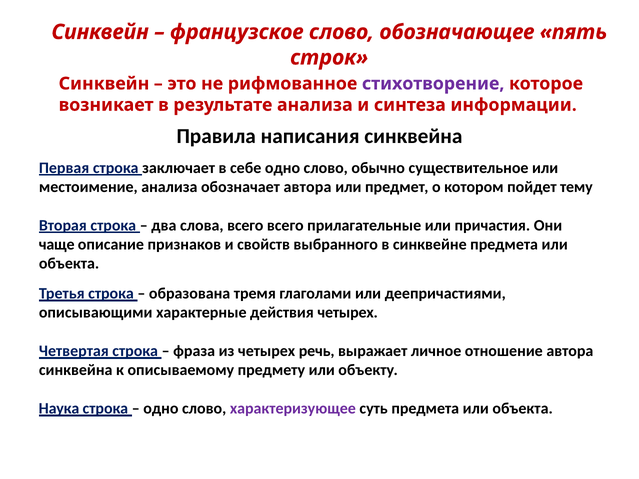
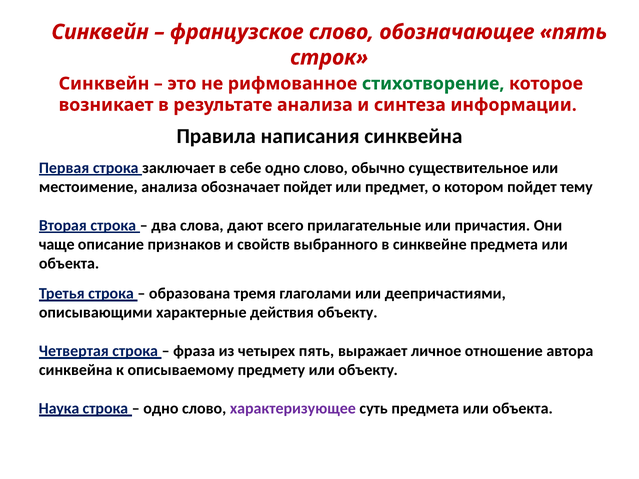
стихотворение colour: purple -> green (433, 84)
обозначает автора: автора -> пойдет (308, 187)
слова всего: всего -> дают (245, 225)
действия четырех: четырех -> объекту (348, 313)
четырех речь: речь -> пять (317, 351)
